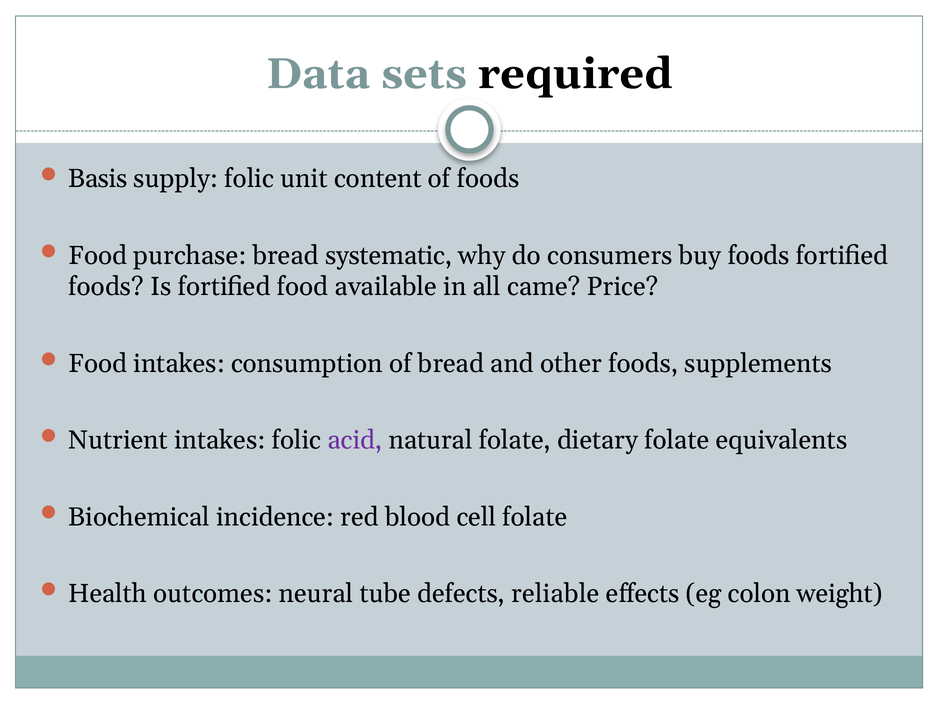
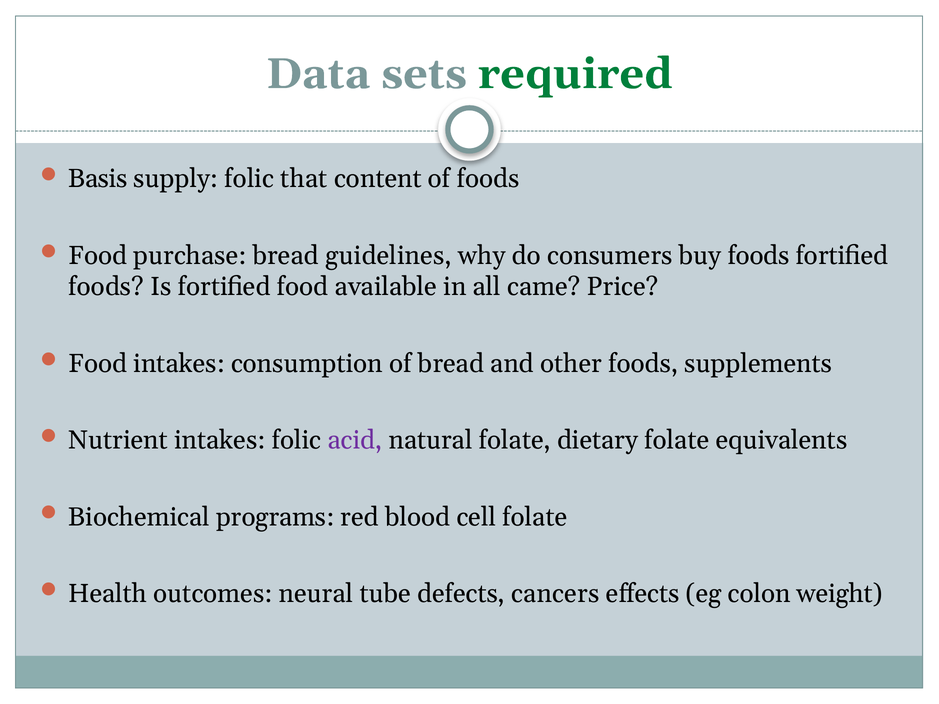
required colour: black -> green (575, 74)
unit: unit -> that (304, 179)
systematic: systematic -> guidelines (388, 256)
incidence: incidence -> programs (275, 517)
reliable: reliable -> cancers (555, 594)
